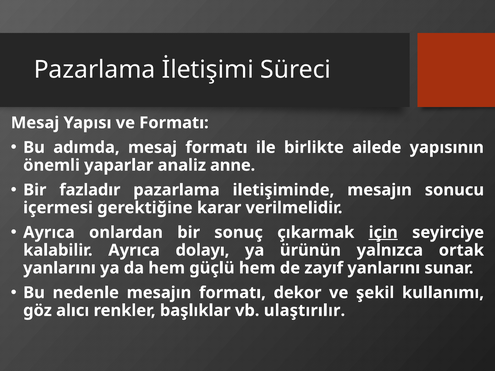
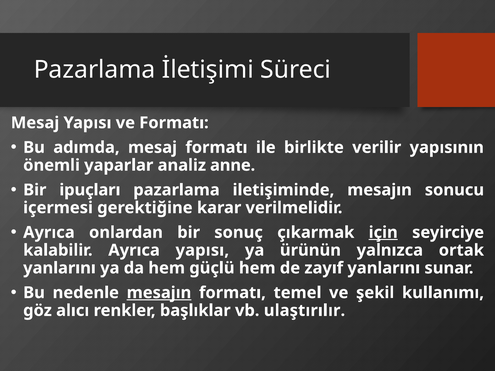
ailede: ailede -> verilir (377, 148)
fazladır: fazladır -> ipuçları (90, 190)
Ayrıca dolayı: dolayı -> yapısı (202, 250)
mesajın underline: none -> present (159, 293)
dekor: dekor -> temel (297, 293)
